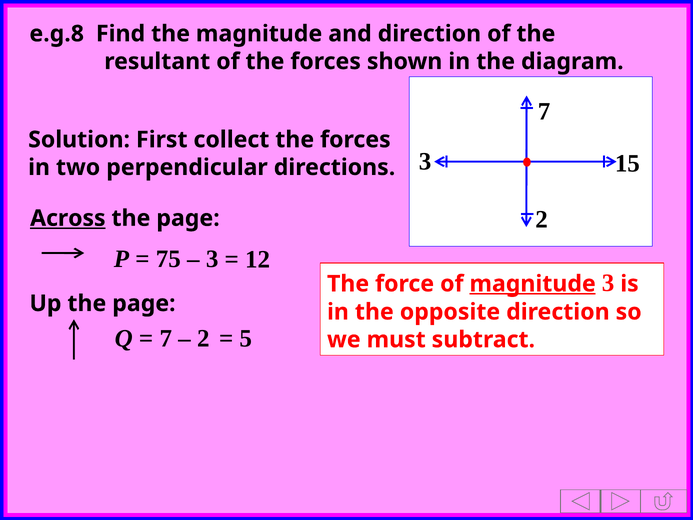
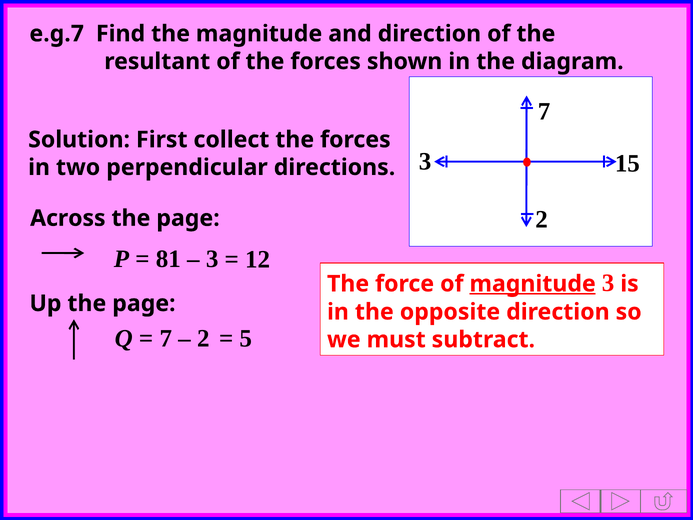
e.g.8: e.g.8 -> e.g.7 (57, 34)
Across underline: present -> none (68, 218)
75: 75 -> 81 (168, 259)
